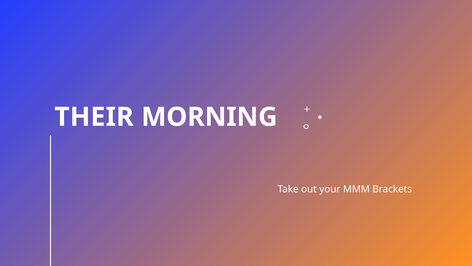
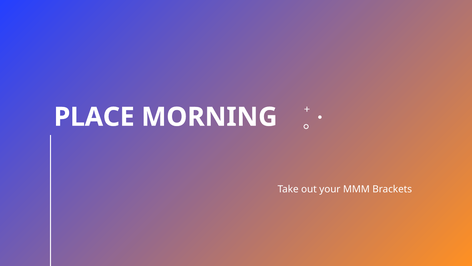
THEIR: THEIR -> PLACE (94, 117)
